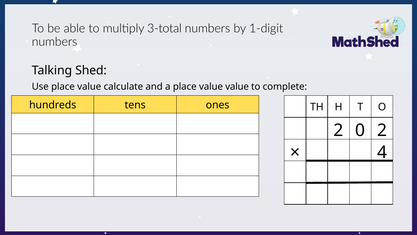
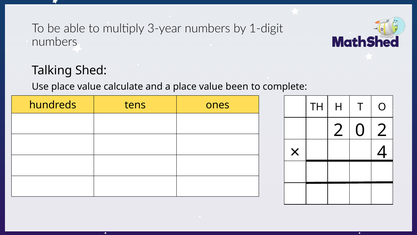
3-total: 3-total -> 3-year (164, 29)
value value: value -> been (237, 87)
